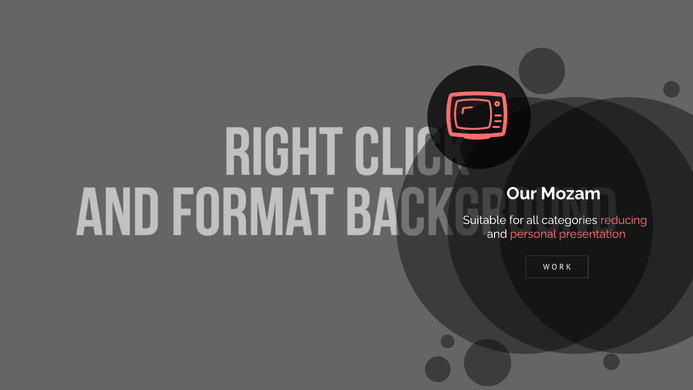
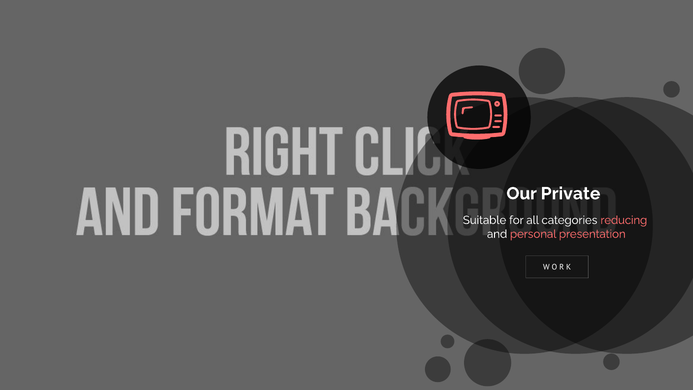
Mozam: Mozam -> Private (571, 193)
